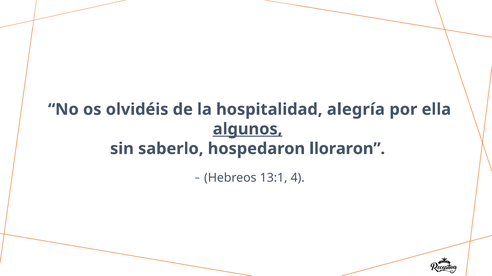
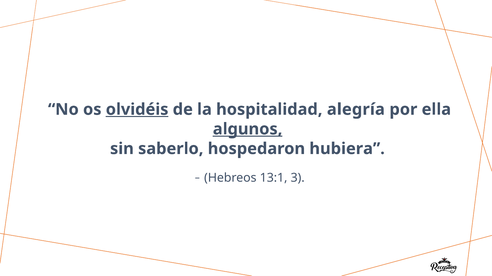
olvidéis underline: none -> present (137, 110)
lloraron: lloraron -> hubiera (347, 149)
4: 4 -> 3 (298, 178)
